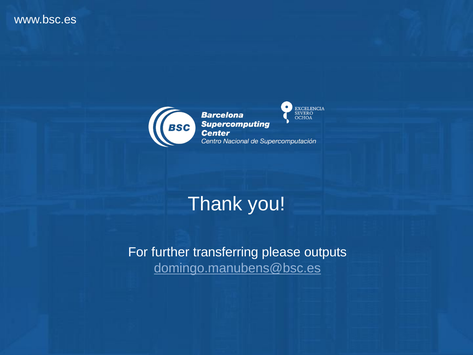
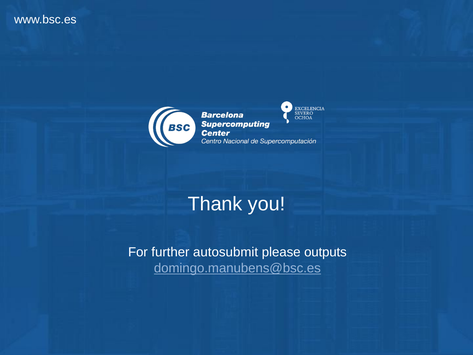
transferring: transferring -> autosubmit (226, 252)
